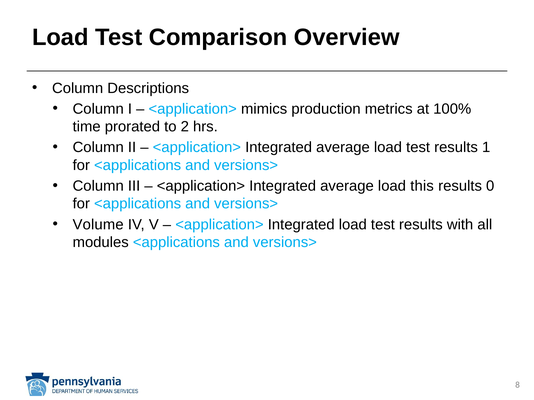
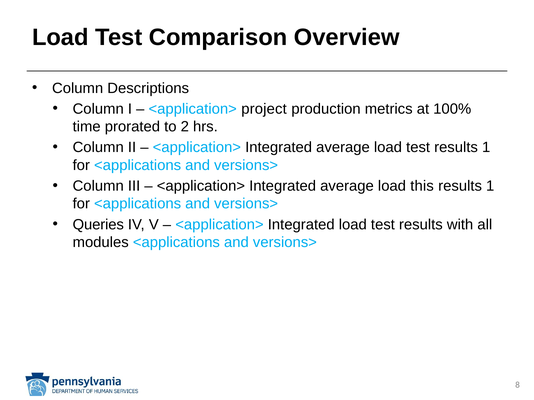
mimics: mimics -> project (264, 109)
0: 0 -> 1 (490, 186)
Volume: Volume -> Queries (98, 225)
